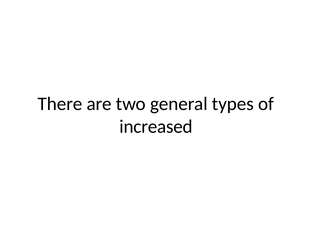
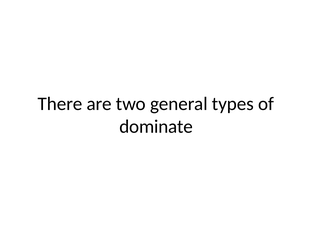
increased: increased -> dominate (156, 127)
